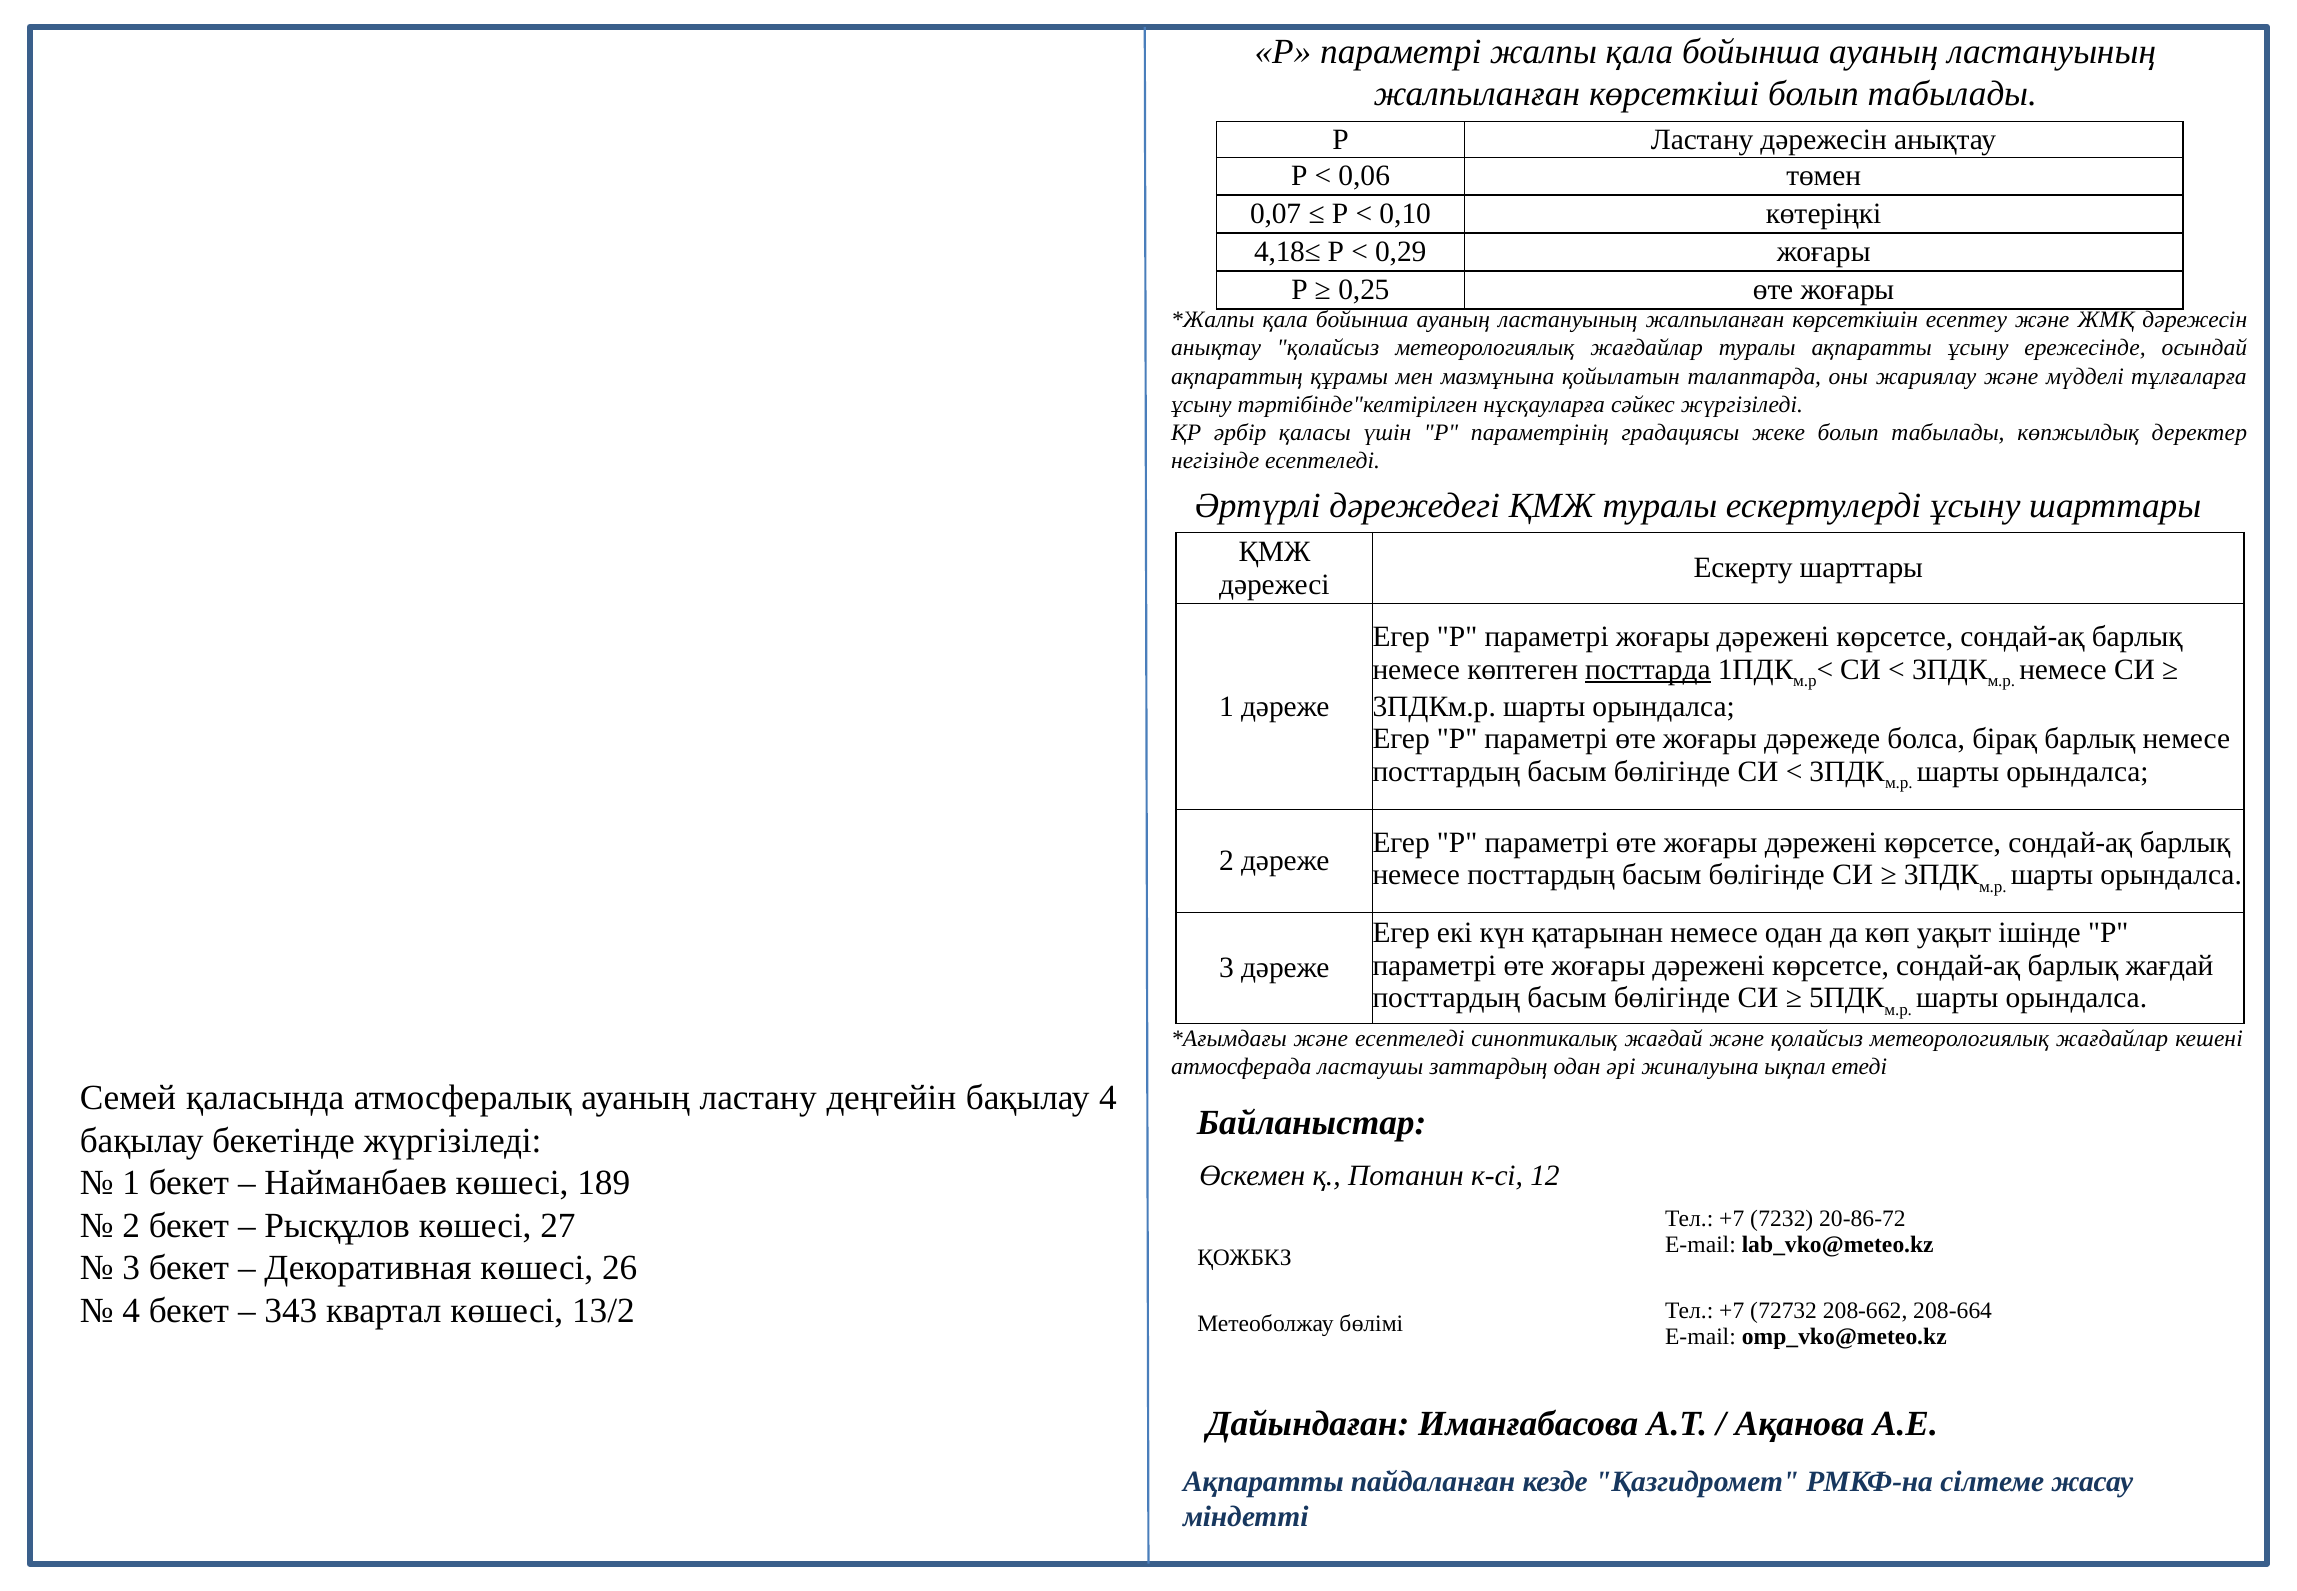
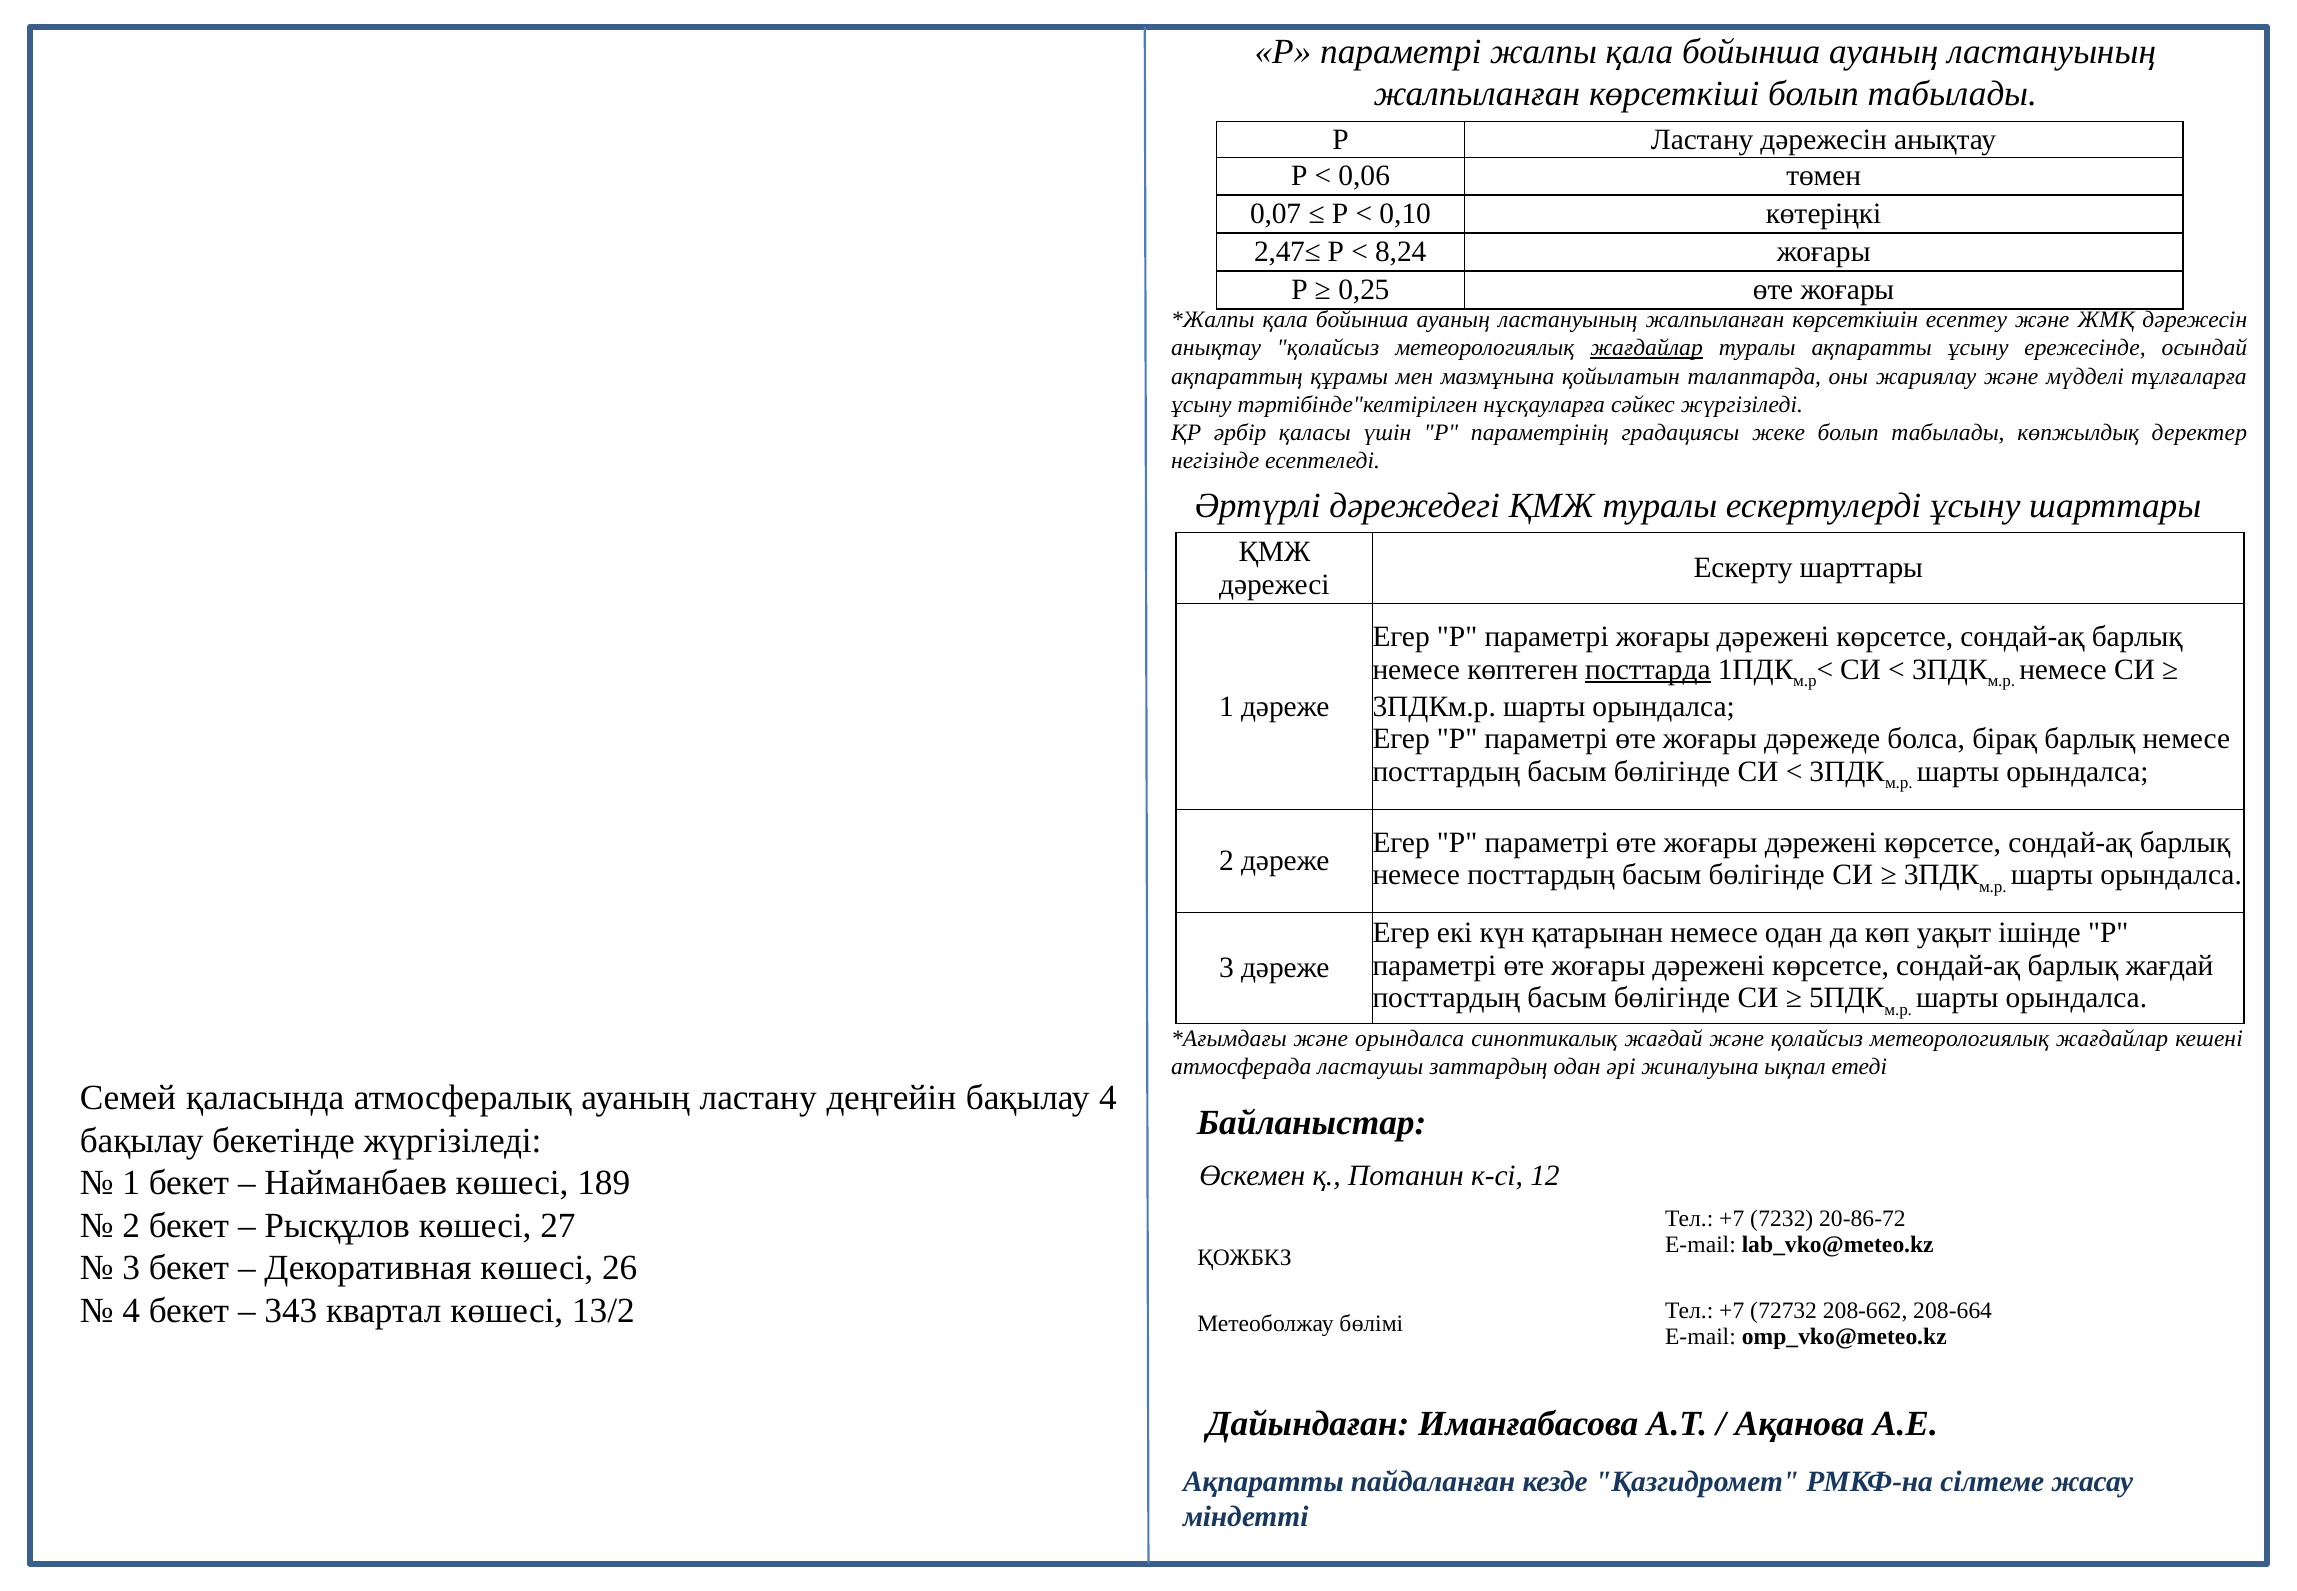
4,18≤: 4,18≤ -> 2,47≤ (1288, 252)
0,29: 0,29 -> 8,24 (1401, 252)
жағдайлар underline: none -> present (1647, 348)
және есептеледі: есептеледі -> орындалса (1410, 1038)
